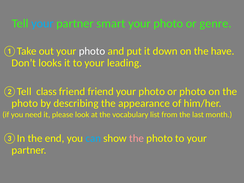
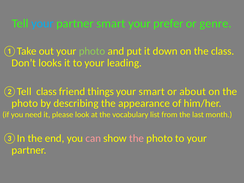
photo: photo -> prefer (168, 23)
photo colour: white -> light green (92, 51)
the have: have -> class (223, 51)
friend friend: friend -> things (101, 92)
photo: photo -> smart (152, 92)
or photo: photo -> about (193, 92)
can colour: light blue -> pink (93, 138)
